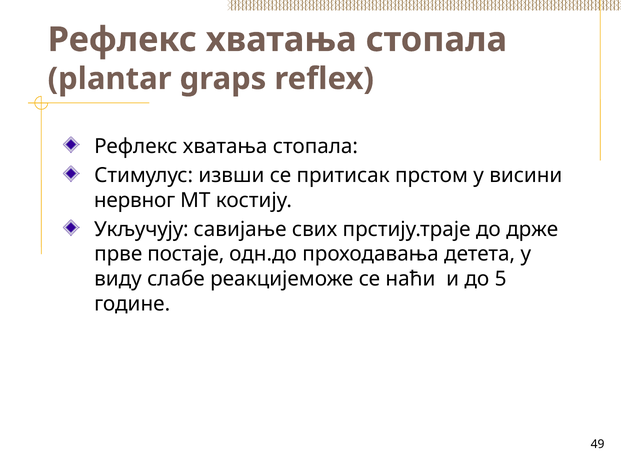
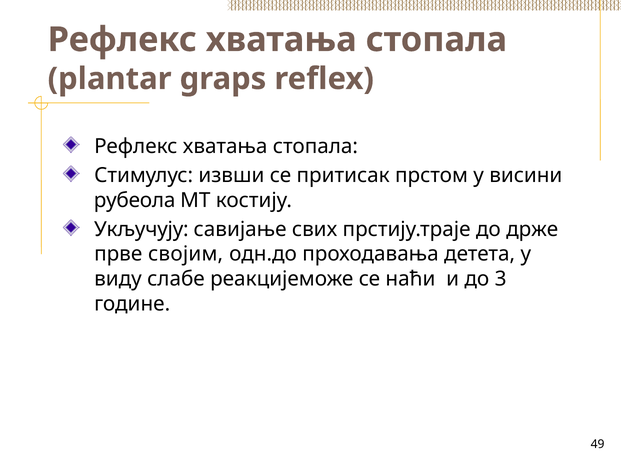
нервног: нервног -> рубеола (135, 200)
постаје: постаје -> својим (186, 254)
5: 5 -> 3 (501, 279)
